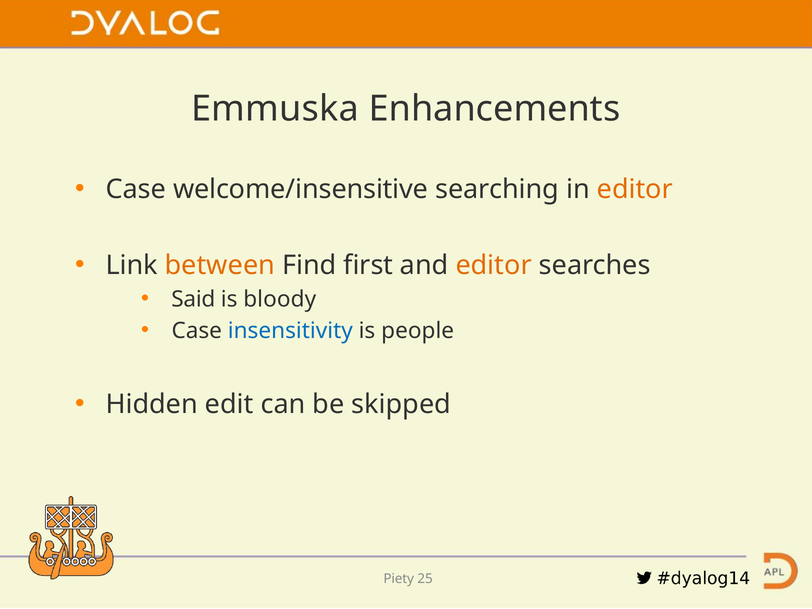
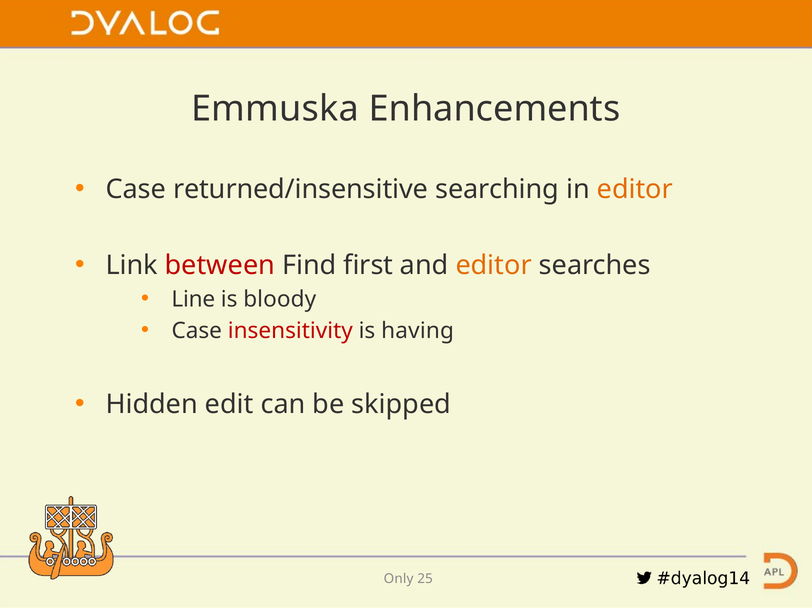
welcome/insensitive: welcome/insensitive -> returned/insensitive (301, 189)
between colour: orange -> red (220, 265)
Said: Said -> Line (193, 299)
insensitivity colour: blue -> red (290, 331)
people: people -> having (418, 331)
Piety: Piety -> Only (399, 579)
